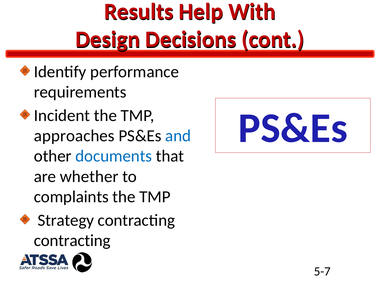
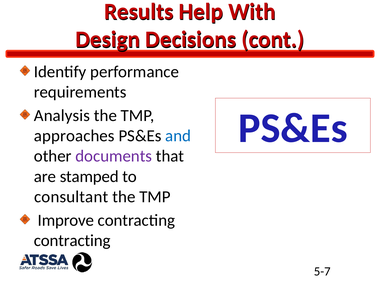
Incident: Incident -> Analysis (62, 116)
documents colour: blue -> purple (114, 156)
whether: whether -> stamped (89, 176)
complaints: complaints -> consultant (71, 197)
Strategy: Strategy -> Improve (66, 220)
